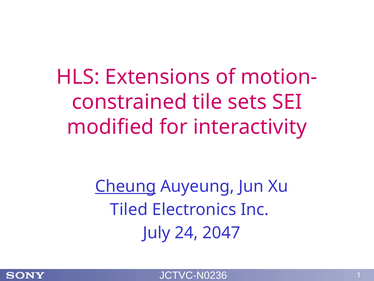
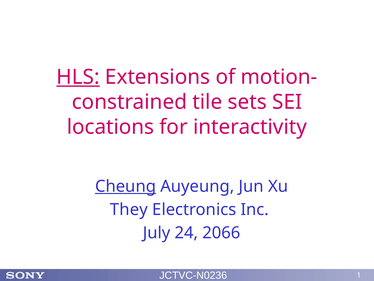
HLS underline: none -> present (78, 77)
modified: modified -> locations (111, 127)
Tiled: Tiled -> They (129, 209)
2047: 2047 -> 2066 (221, 233)
